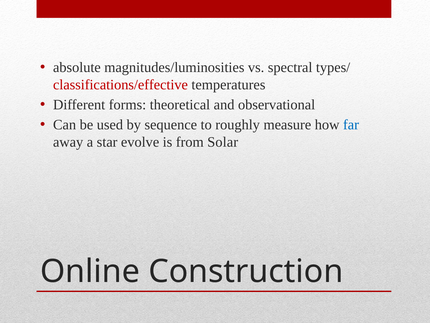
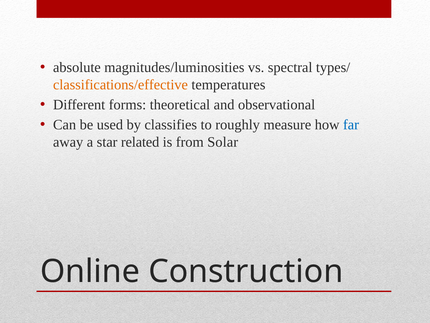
classifications/effective colour: red -> orange (120, 85)
sequence: sequence -> classifies (171, 125)
evolve: evolve -> related (140, 142)
